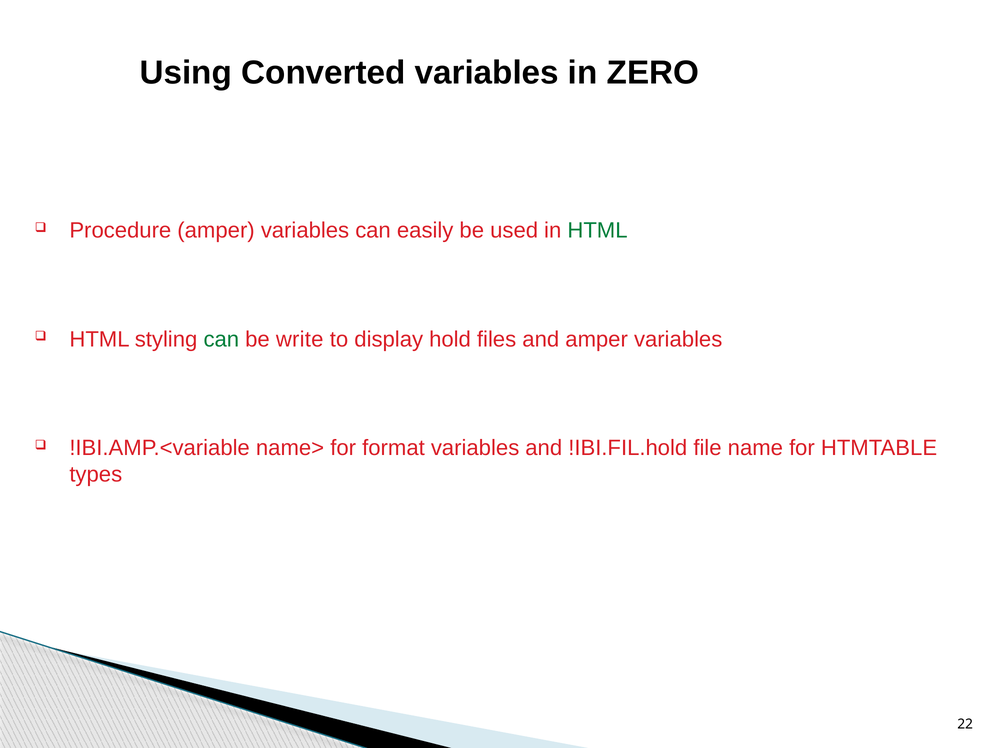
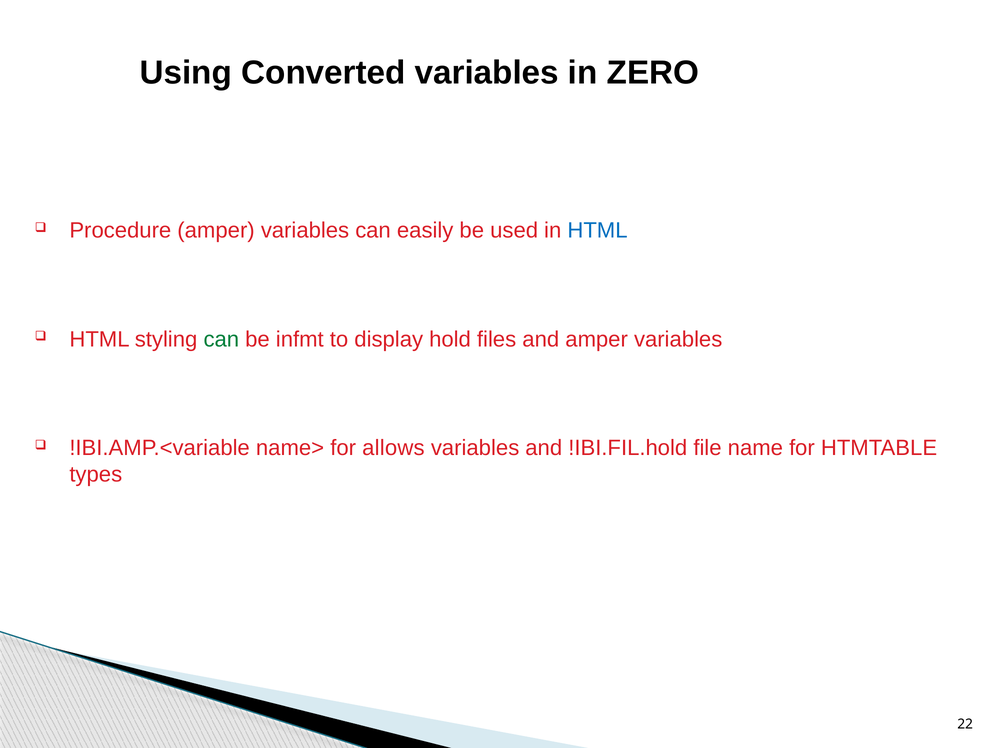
HTML colour: green -> blue (598, 230)
write: write -> infmt (300, 339)
format: format -> allows (393, 448)
